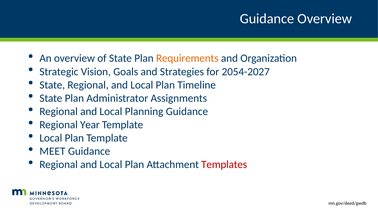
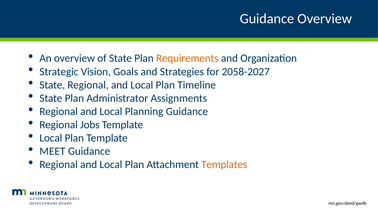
2054-2027: 2054-2027 -> 2058-2027 (246, 71)
Year: Year -> Jobs (90, 124)
Templates colour: red -> orange (224, 164)
